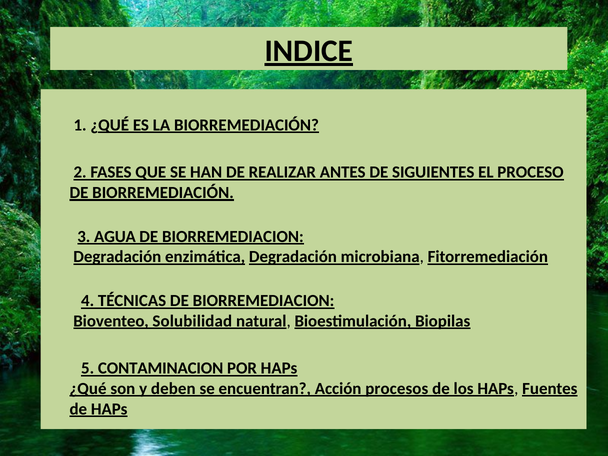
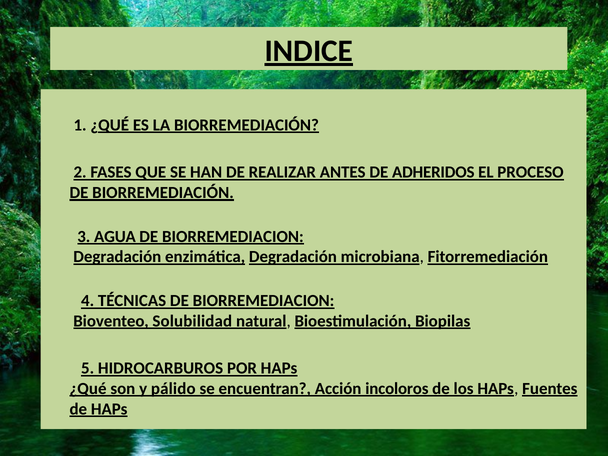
SIGUIENTES: SIGUIENTES -> ADHERIDOS (433, 172)
CONTAMINACION: CONTAMINACION -> HIDROCARBUROS (161, 368)
deben: deben -> pálido (173, 389)
procesos: procesos -> incoloros (397, 389)
